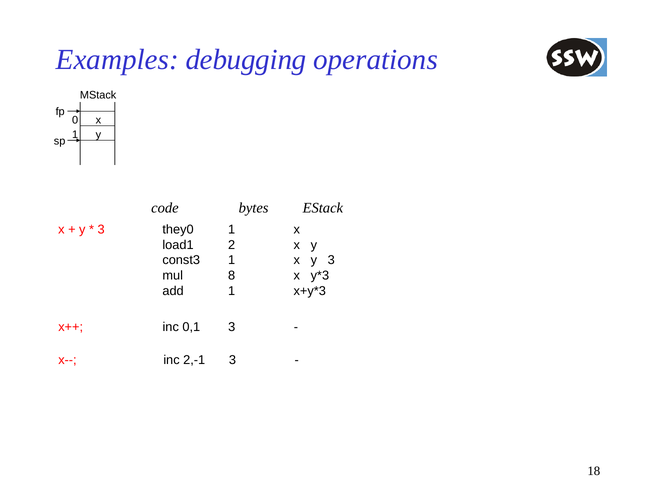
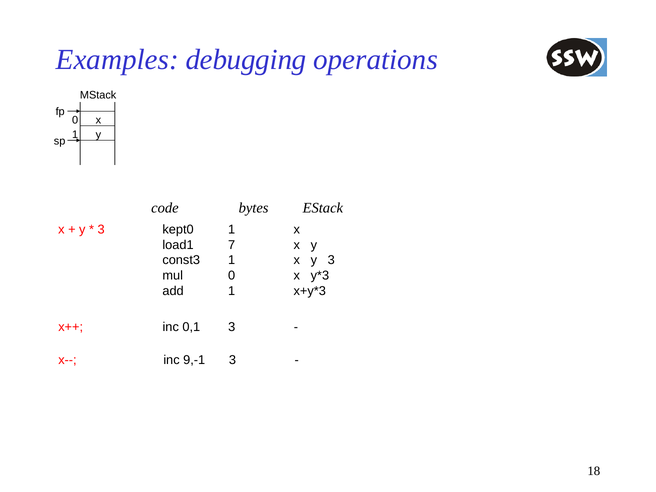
they0: they0 -> kept0 (178, 230)
2: 2 -> 7 (232, 245)
mul 8: 8 -> 0 (232, 275)
2,-1: 2,-1 -> 9,-1 (194, 360)
